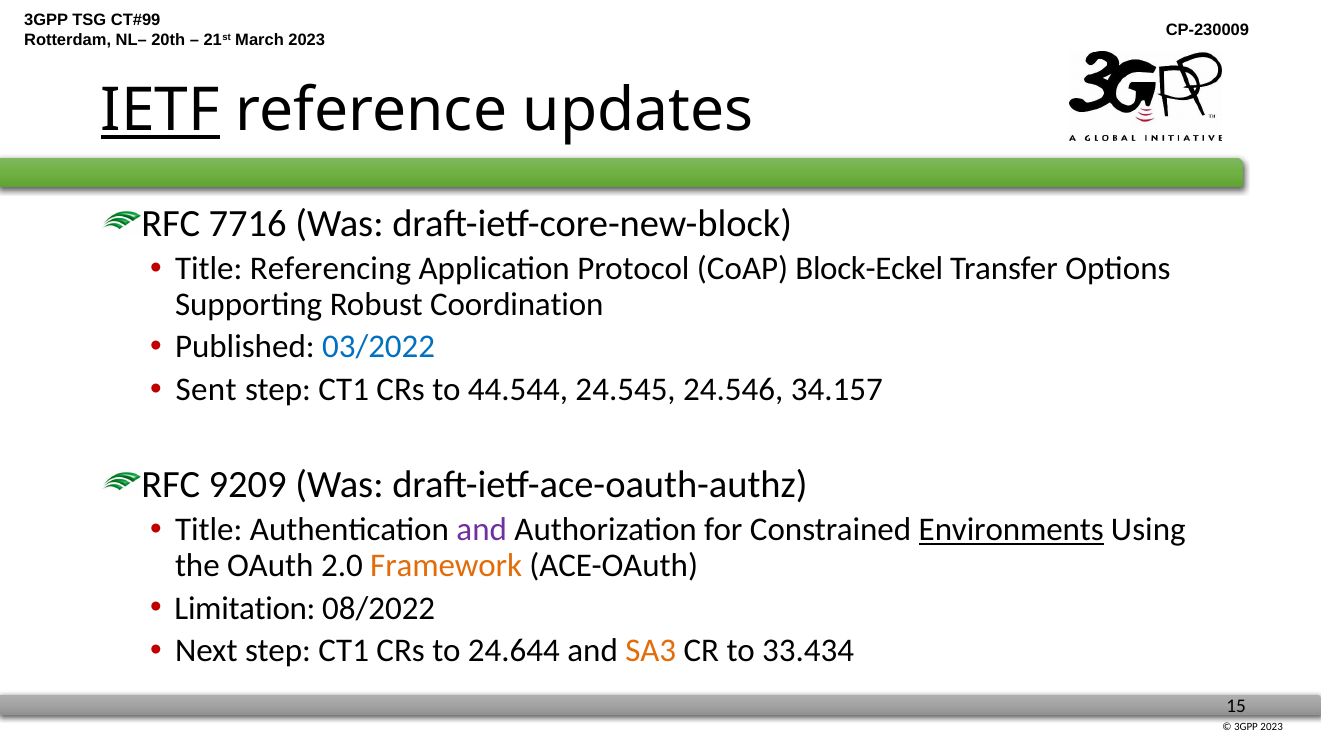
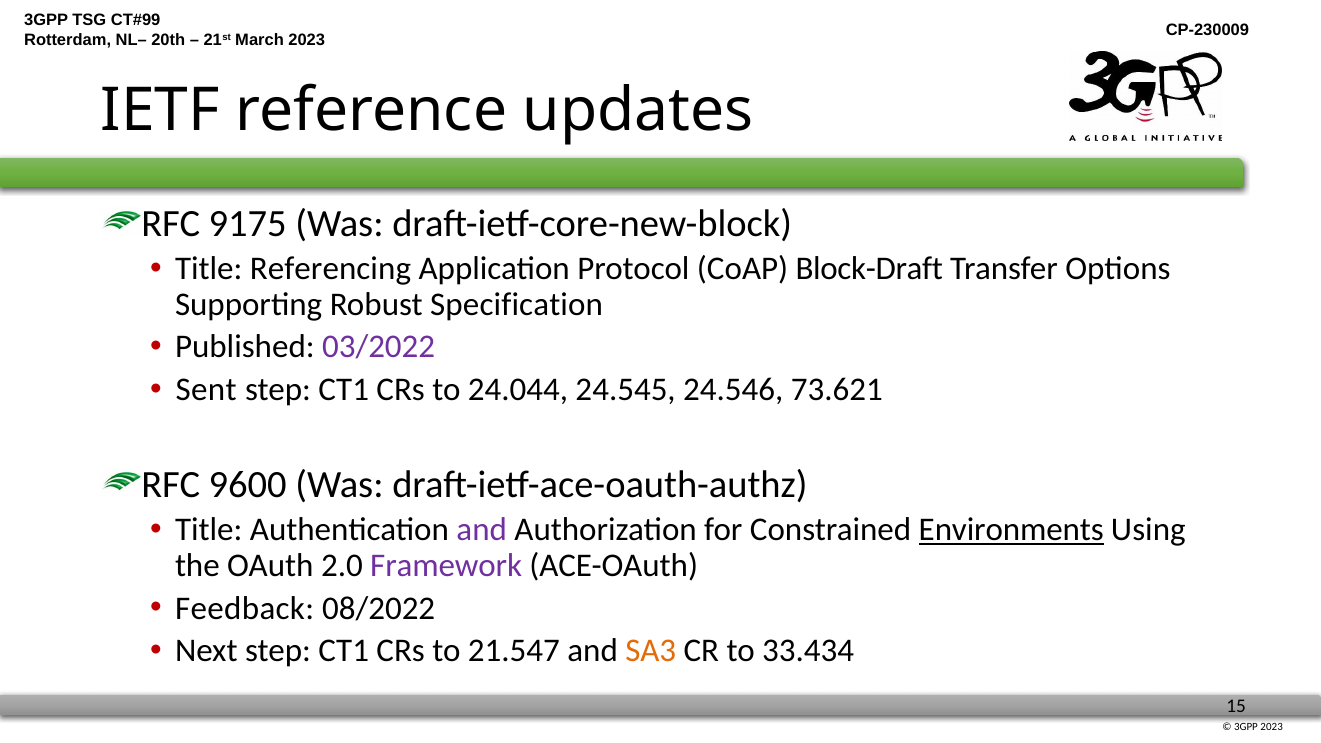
IETF underline: present -> none (160, 111)
7716: 7716 -> 9175 (248, 223)
Block-Eckel: Block-Eckel -> Block-Draft (869, 269)
Coordination: Coordination -> Specification (517, 305)
03/2022 colour: blue -> purple (379, 347)
44.544: 44.544 -> 24.044 (518, 390)
34.157: 34.157 -> 73.621 (837, 390)
9209: 9209 -> 9600 (248, 484)
Framework colour: orange -> purple (446, 566)
Limitation: Limitation -> Feedback (245, 608)
24.644: 24.644 -> 21.547 (514, 651)
